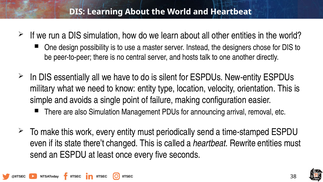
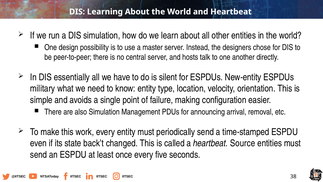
there’t: there’t -> back’t (94, 143)
Rewrite: Rewrite -> Source (243, 143)
